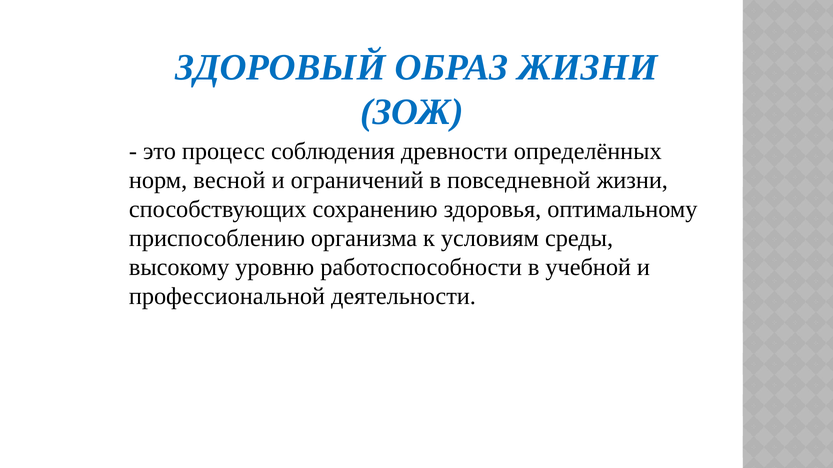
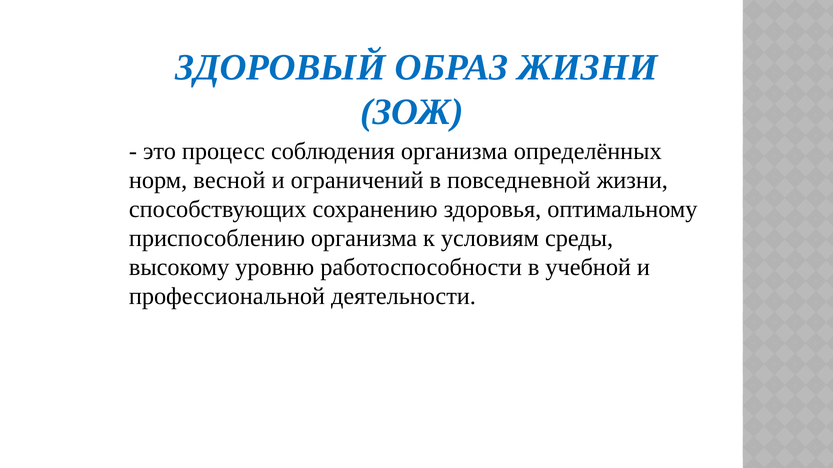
соблюдения древности: древности -> организма (454, 151)
